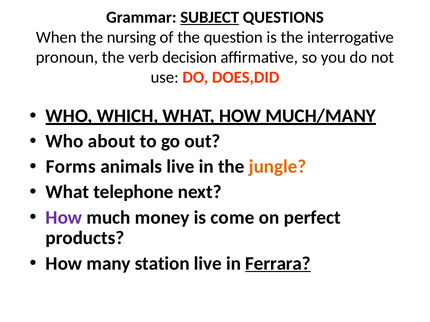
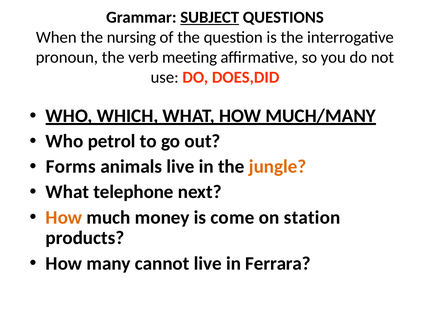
decision: decision -> meeting (190, 58)
about: about -> petrol (112, 141)
How colour: purple -> orange (64, 218)
perfect: perfect -> station (312, 218)
station: station -> cannot (162, 264)
Ferrara underline: present -> none (278, 264)
